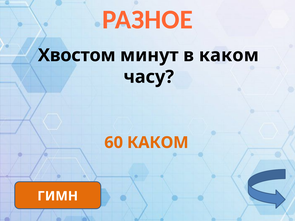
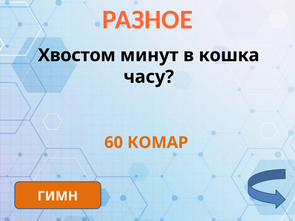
в каком: каком -> кошка (229, 55)
60 КАКОМ: КАКОМ -> КОМАР (158, 143)
